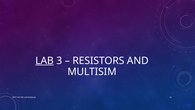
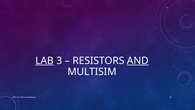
AND underline: none -> present (138, 60)
